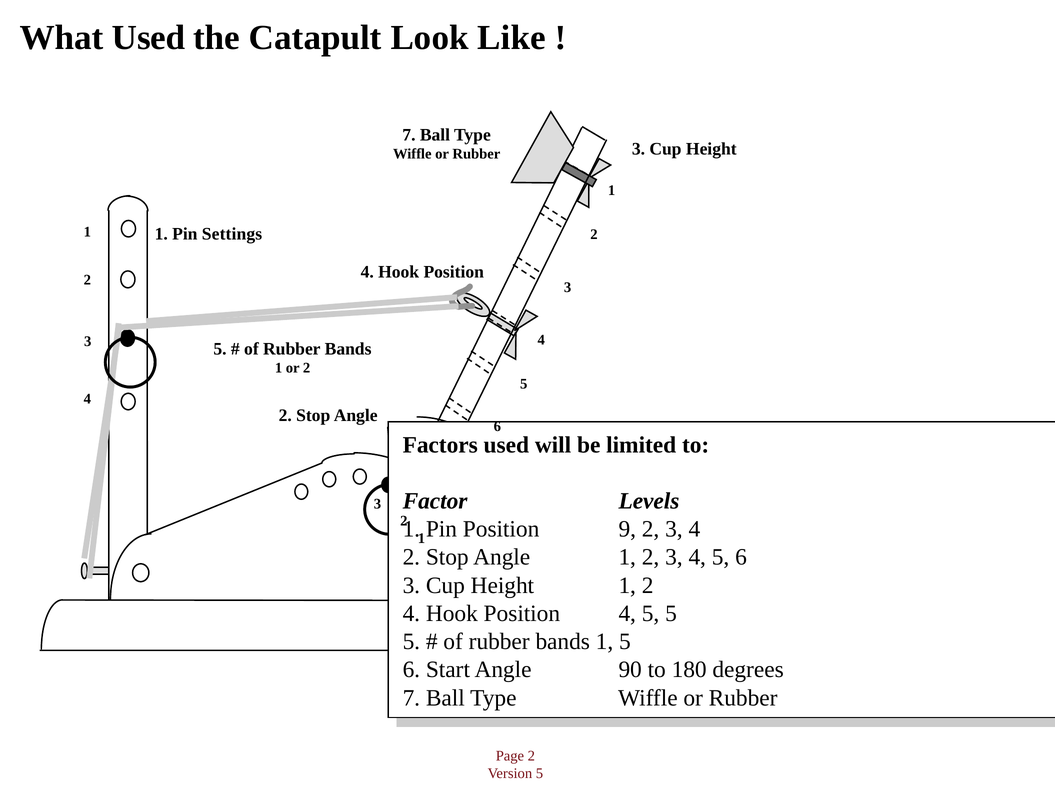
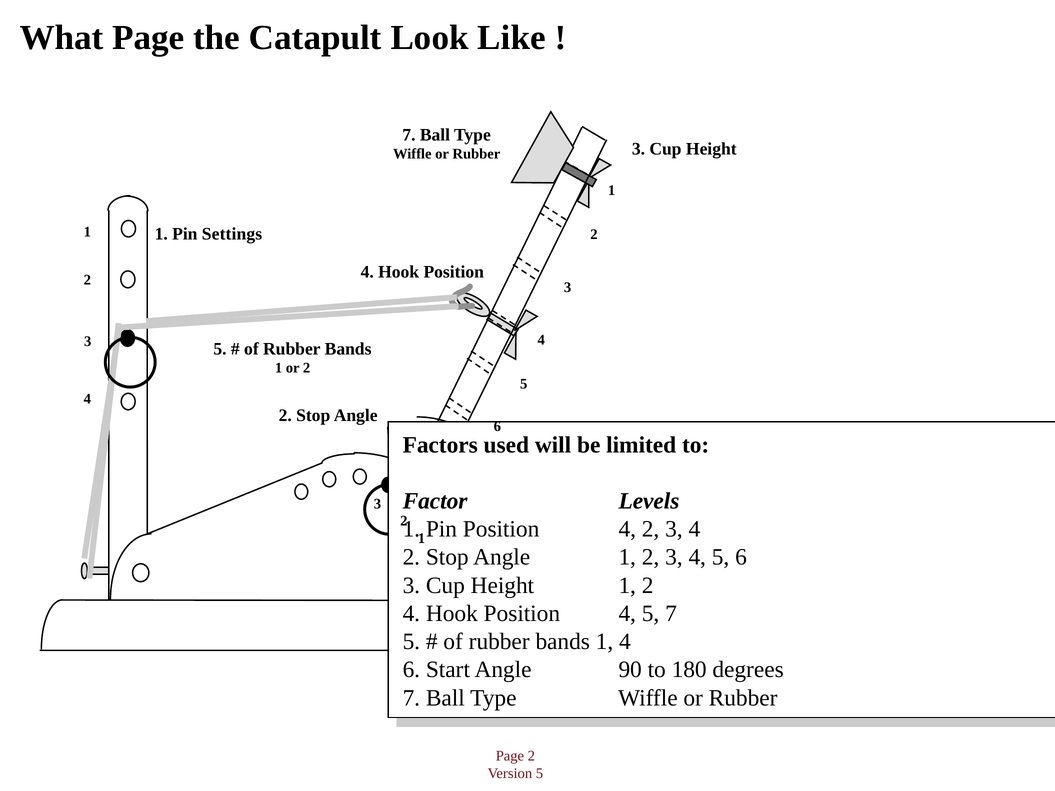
What Used: Used -> Page (148, 38)
9: 9 -> 4 (627, 529)
4 5 5: 5 -> 7 (671, 614)
1 5: 5 -> 4 (625, 642)
